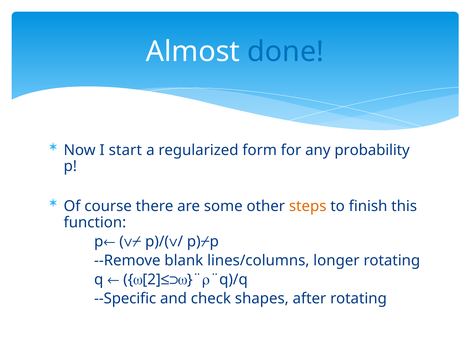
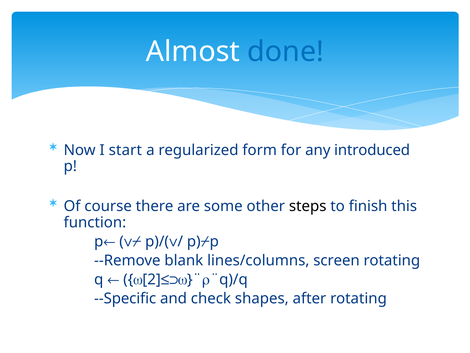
probability: probability -> introduced (372, 150)
steps colour: orange -> black (308, 206)
longer: longer -> screen (336, 260)
